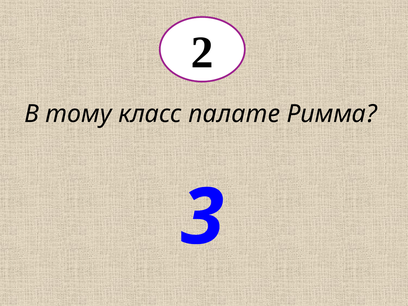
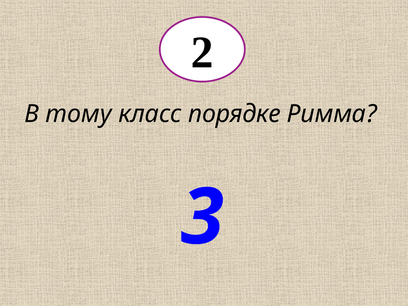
палате: палате -> порядке (234, 114)
